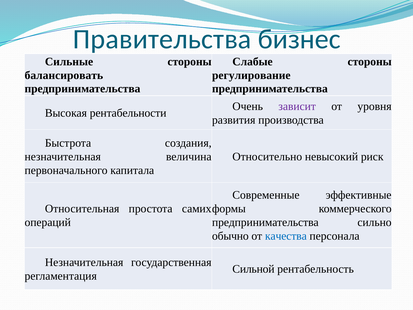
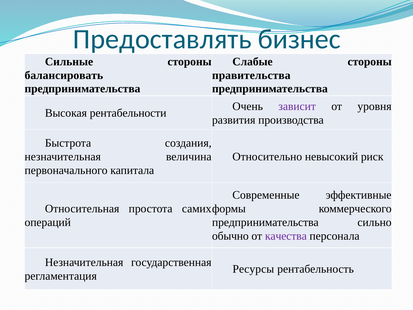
Правительства: Правительства -> Предоставлять (162, 39)
регулирование: регулирование -> правительства (251, 75)
качества colour: blue -> purple (286, 236)
Сильной: Сильной -> Ресурсы (253, 269)
